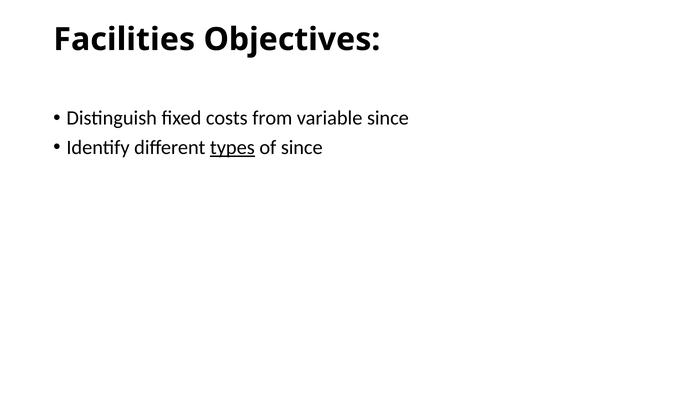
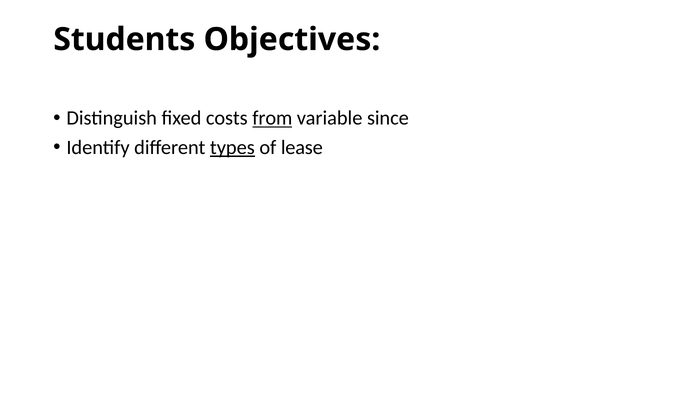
Facilities: Facilities -> Students (124, 40)
from underline: none -> present (272, 118)
of since: since -> lease (302, 147)
